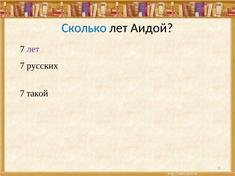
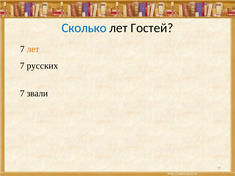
Аидой: Аидой -> Гостей (152, 28)
лет colour: purple -> orange (33, 49)
такой: такой -> звали (37, 94)
